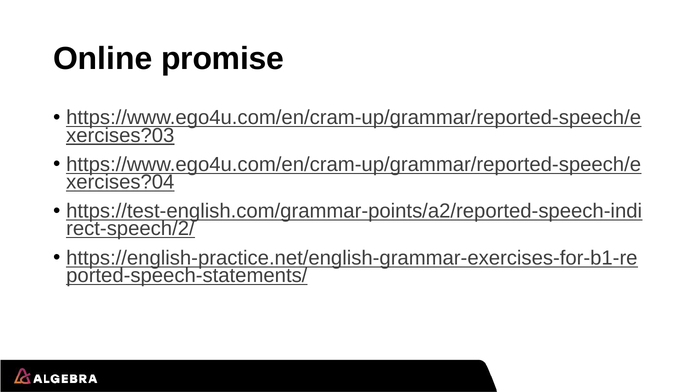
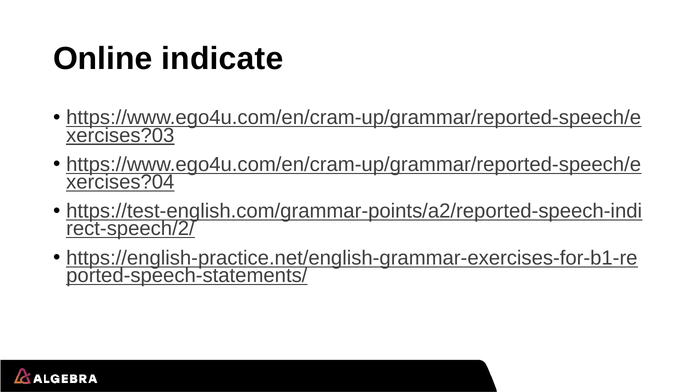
promise: promise -> indicate (222, 59)
